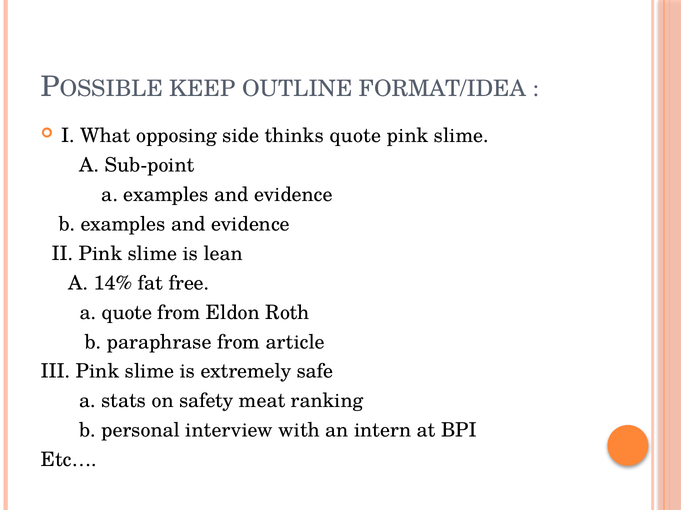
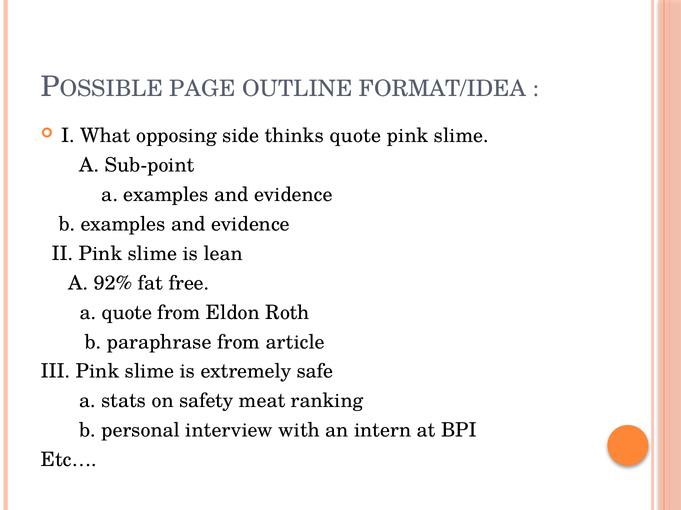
KEEP: KEEP -> PAGE (202, 89)
14%: 14% -> 92% (113, 283)
